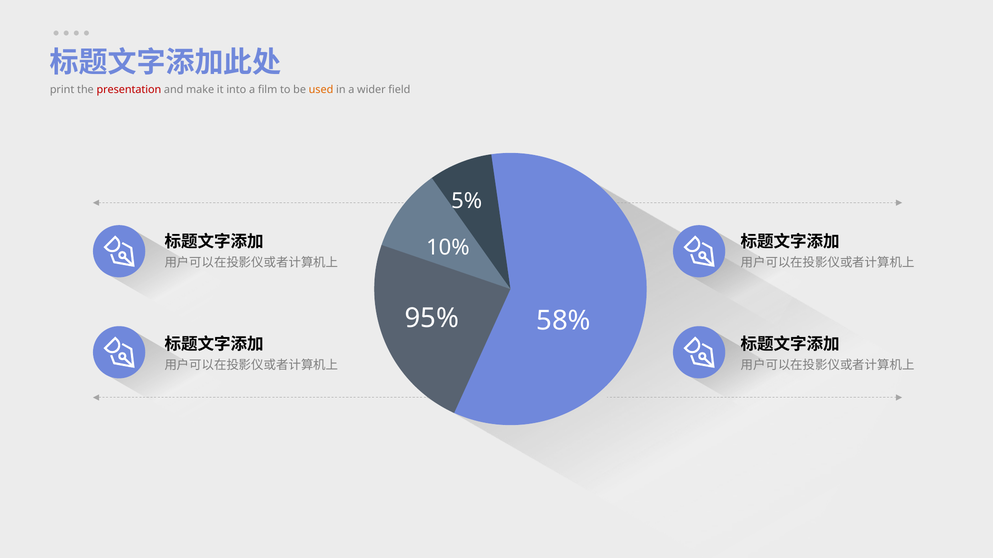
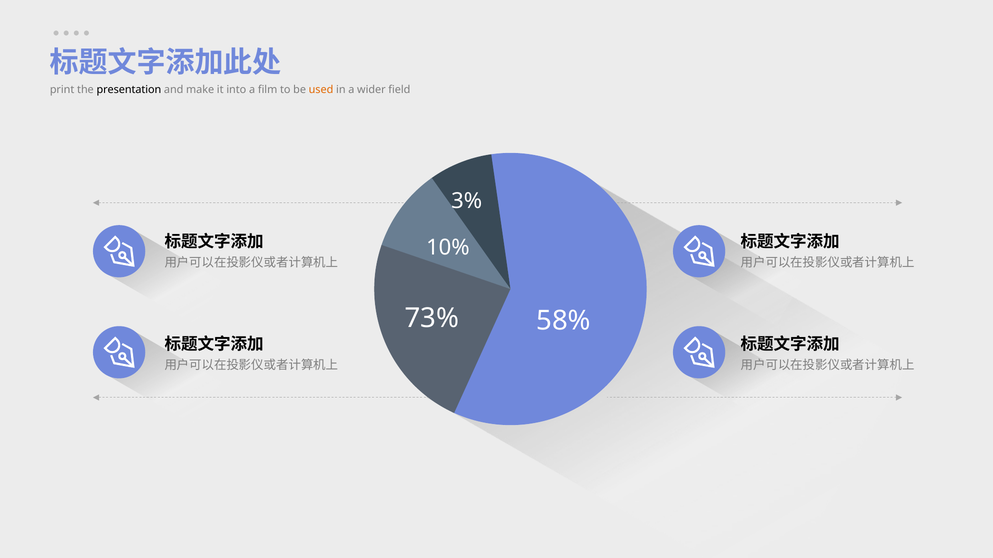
presentation colour: red -> black (129, 90)
5%: 5% -> 3% (467, 201)
95%: 95% -> 73% (432, 319)
